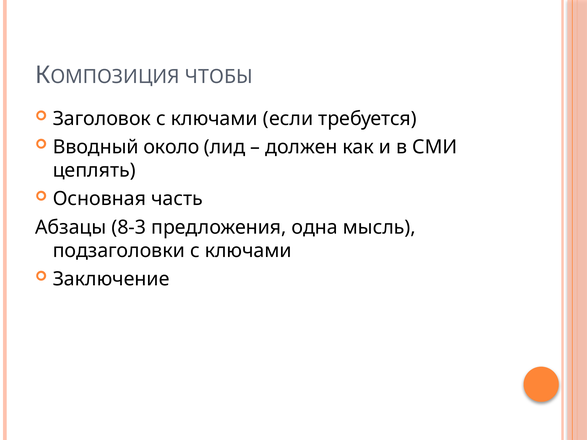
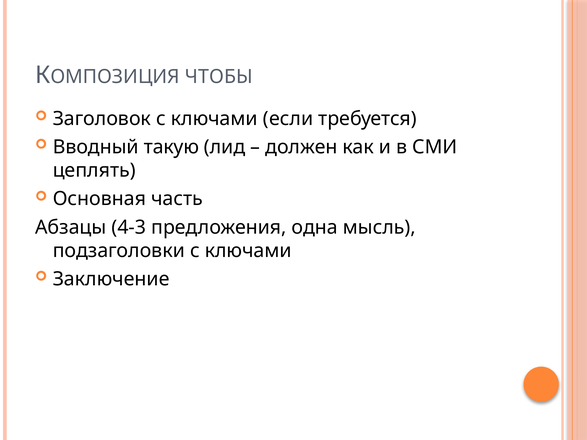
около: около -> такую (171, 147)
8-3: 8-3 -> 4-3 (129, 227)
